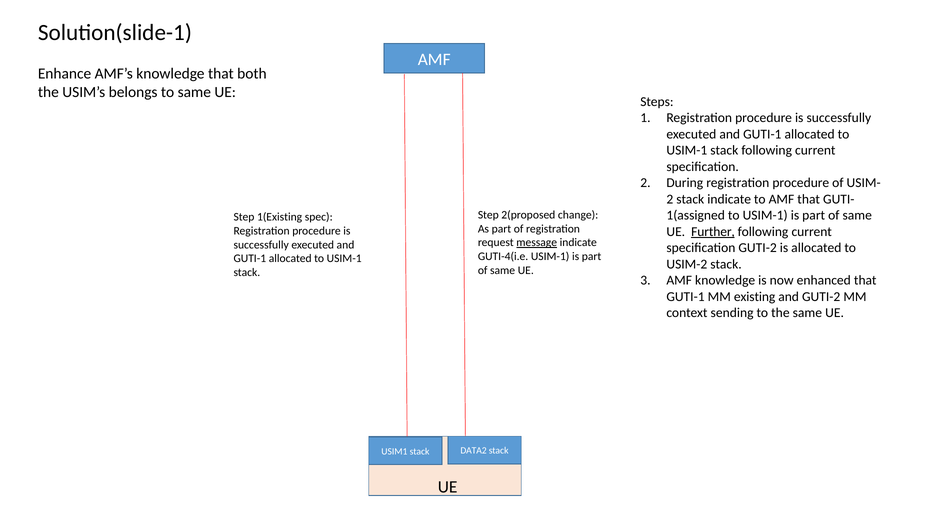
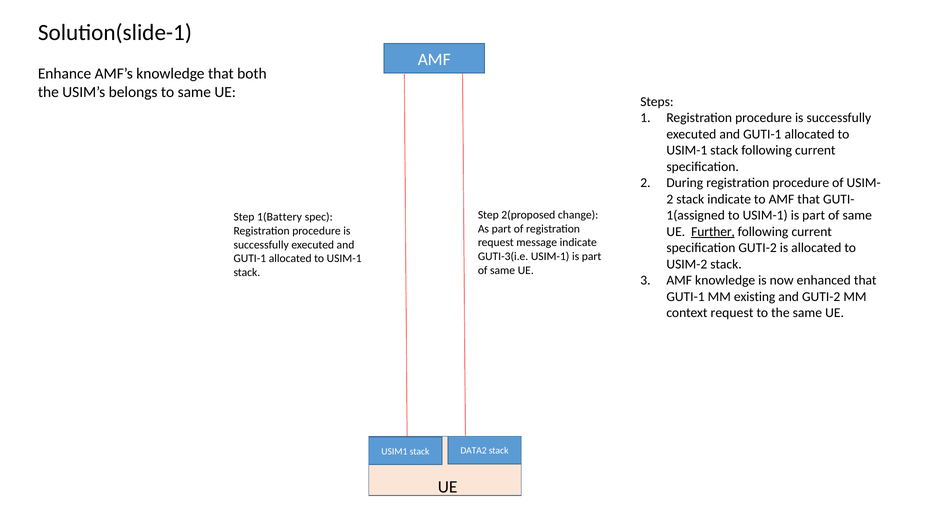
1(Existing: 1(Existing -> 1(Battery (280, 217)
message underline: present -> none (537, 243)
GUTI-4(i.e: GUTI-4(i.e -> GUTI-3(i.e (503, 257)
context sending: sending -> request (732, 313)
